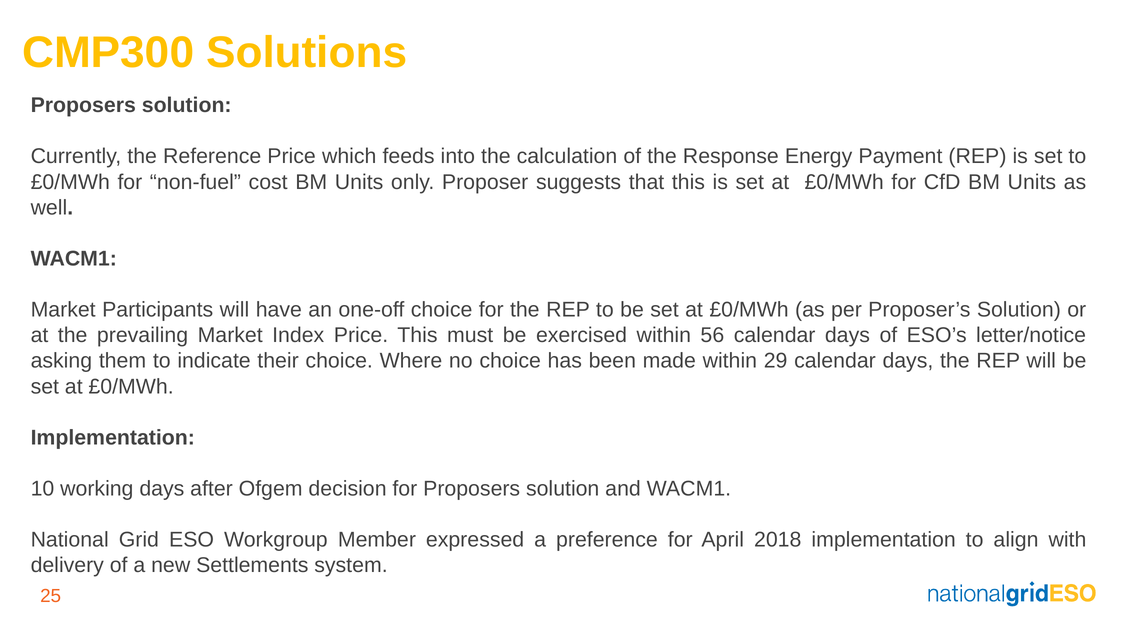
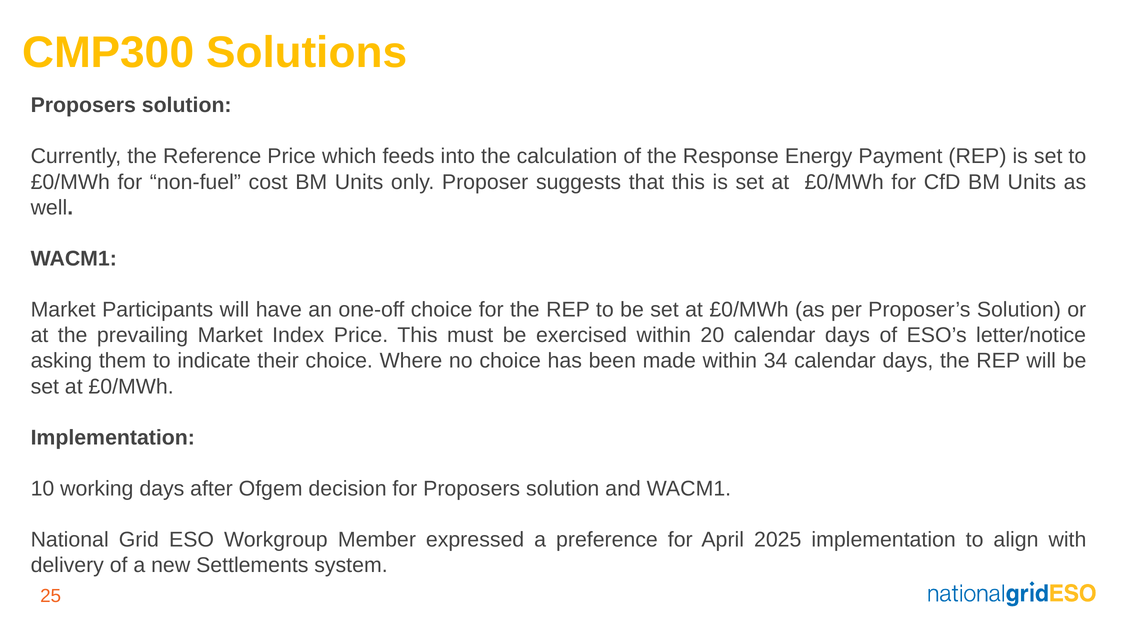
56: 56 -> 20 (712, 335)
29: 29 -> 34 (776, 361)
2018: 2018 -> 2025 (778, 540)
